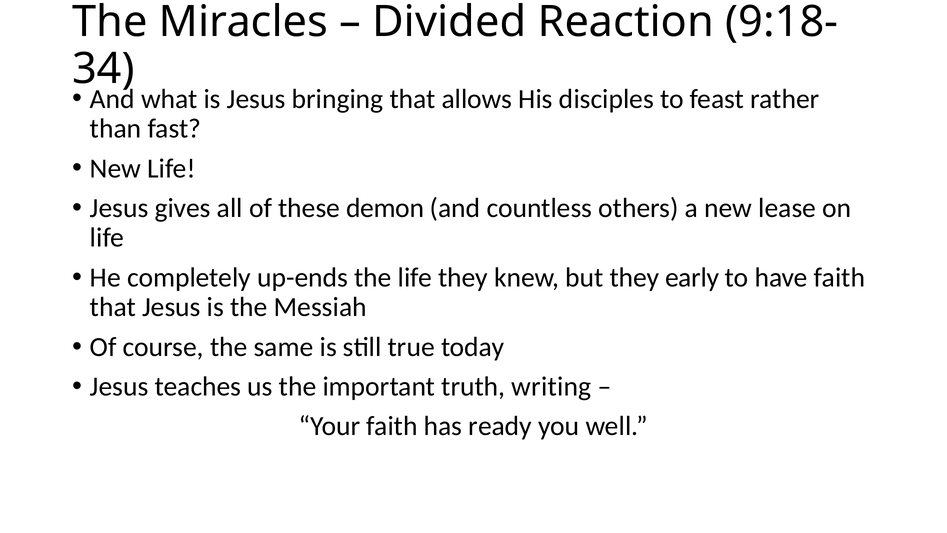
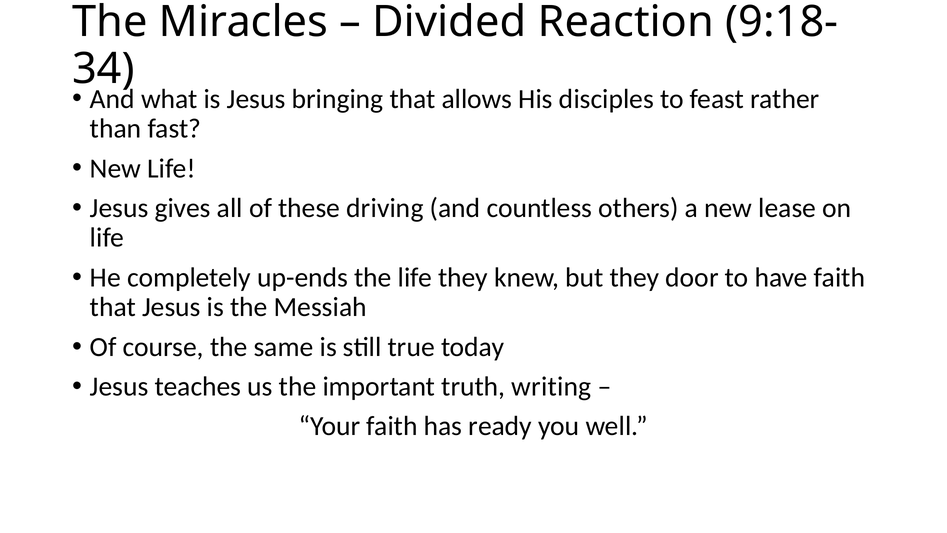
demon: demon -> driving (385, 208)
early: early -> door (692, 277)
